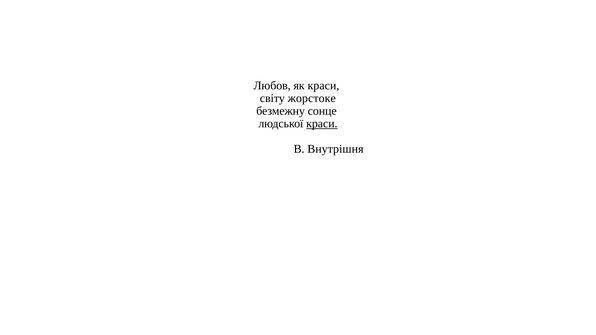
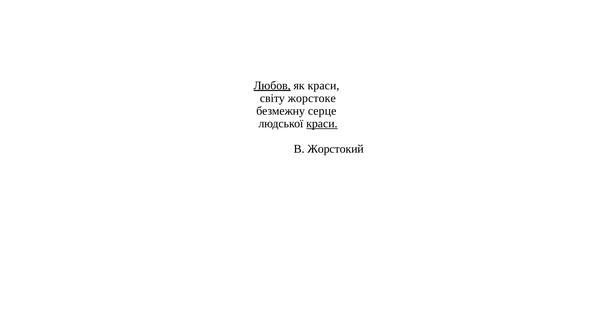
Любов underline: none -> present (272, 86)
сонце: сонце -> серце (322, 111)
Внутрішня: Внутрішня -> Жорстокий (336, 149)
